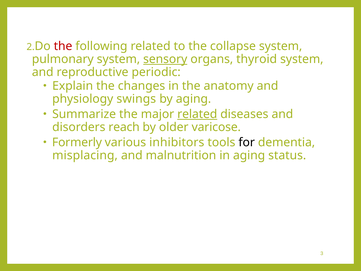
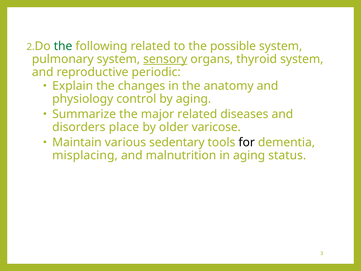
the colour: red -> green (63, 46)
collapse: collapse -> possible (233, 46)
swings: swings -> control (136, 99)
related underline: present -> none (197, 114)
reach: reach -> place (124, 127)
Formerly: Formerly -> Maintain (77, 142)
inhibitors: inhibitors -> sedentary (177, 142)
